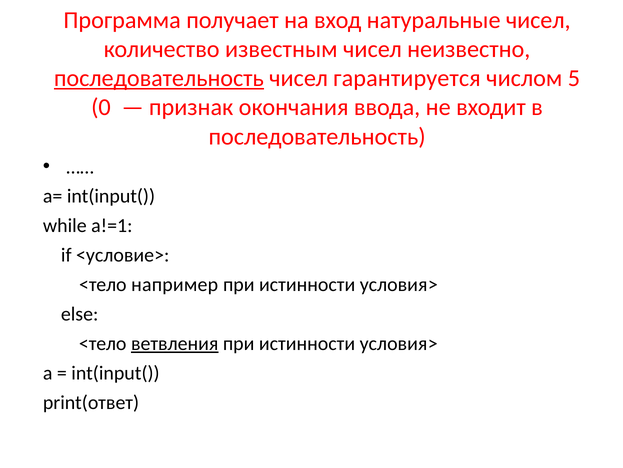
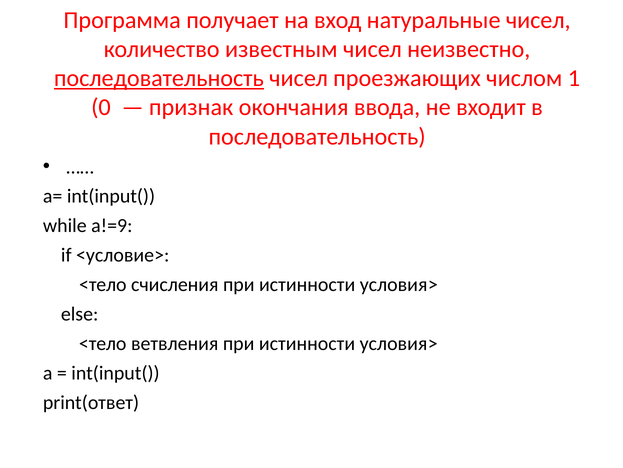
гарантируется: гарантируется -> проезжающих (407, 78)
5: 5 -> 1 (574, 78)
a!=1: a!=1 -> a!=9 (112, 225)
например: например -> счисления (175, 284)
ветвления underline: present -> none (175, 343)
